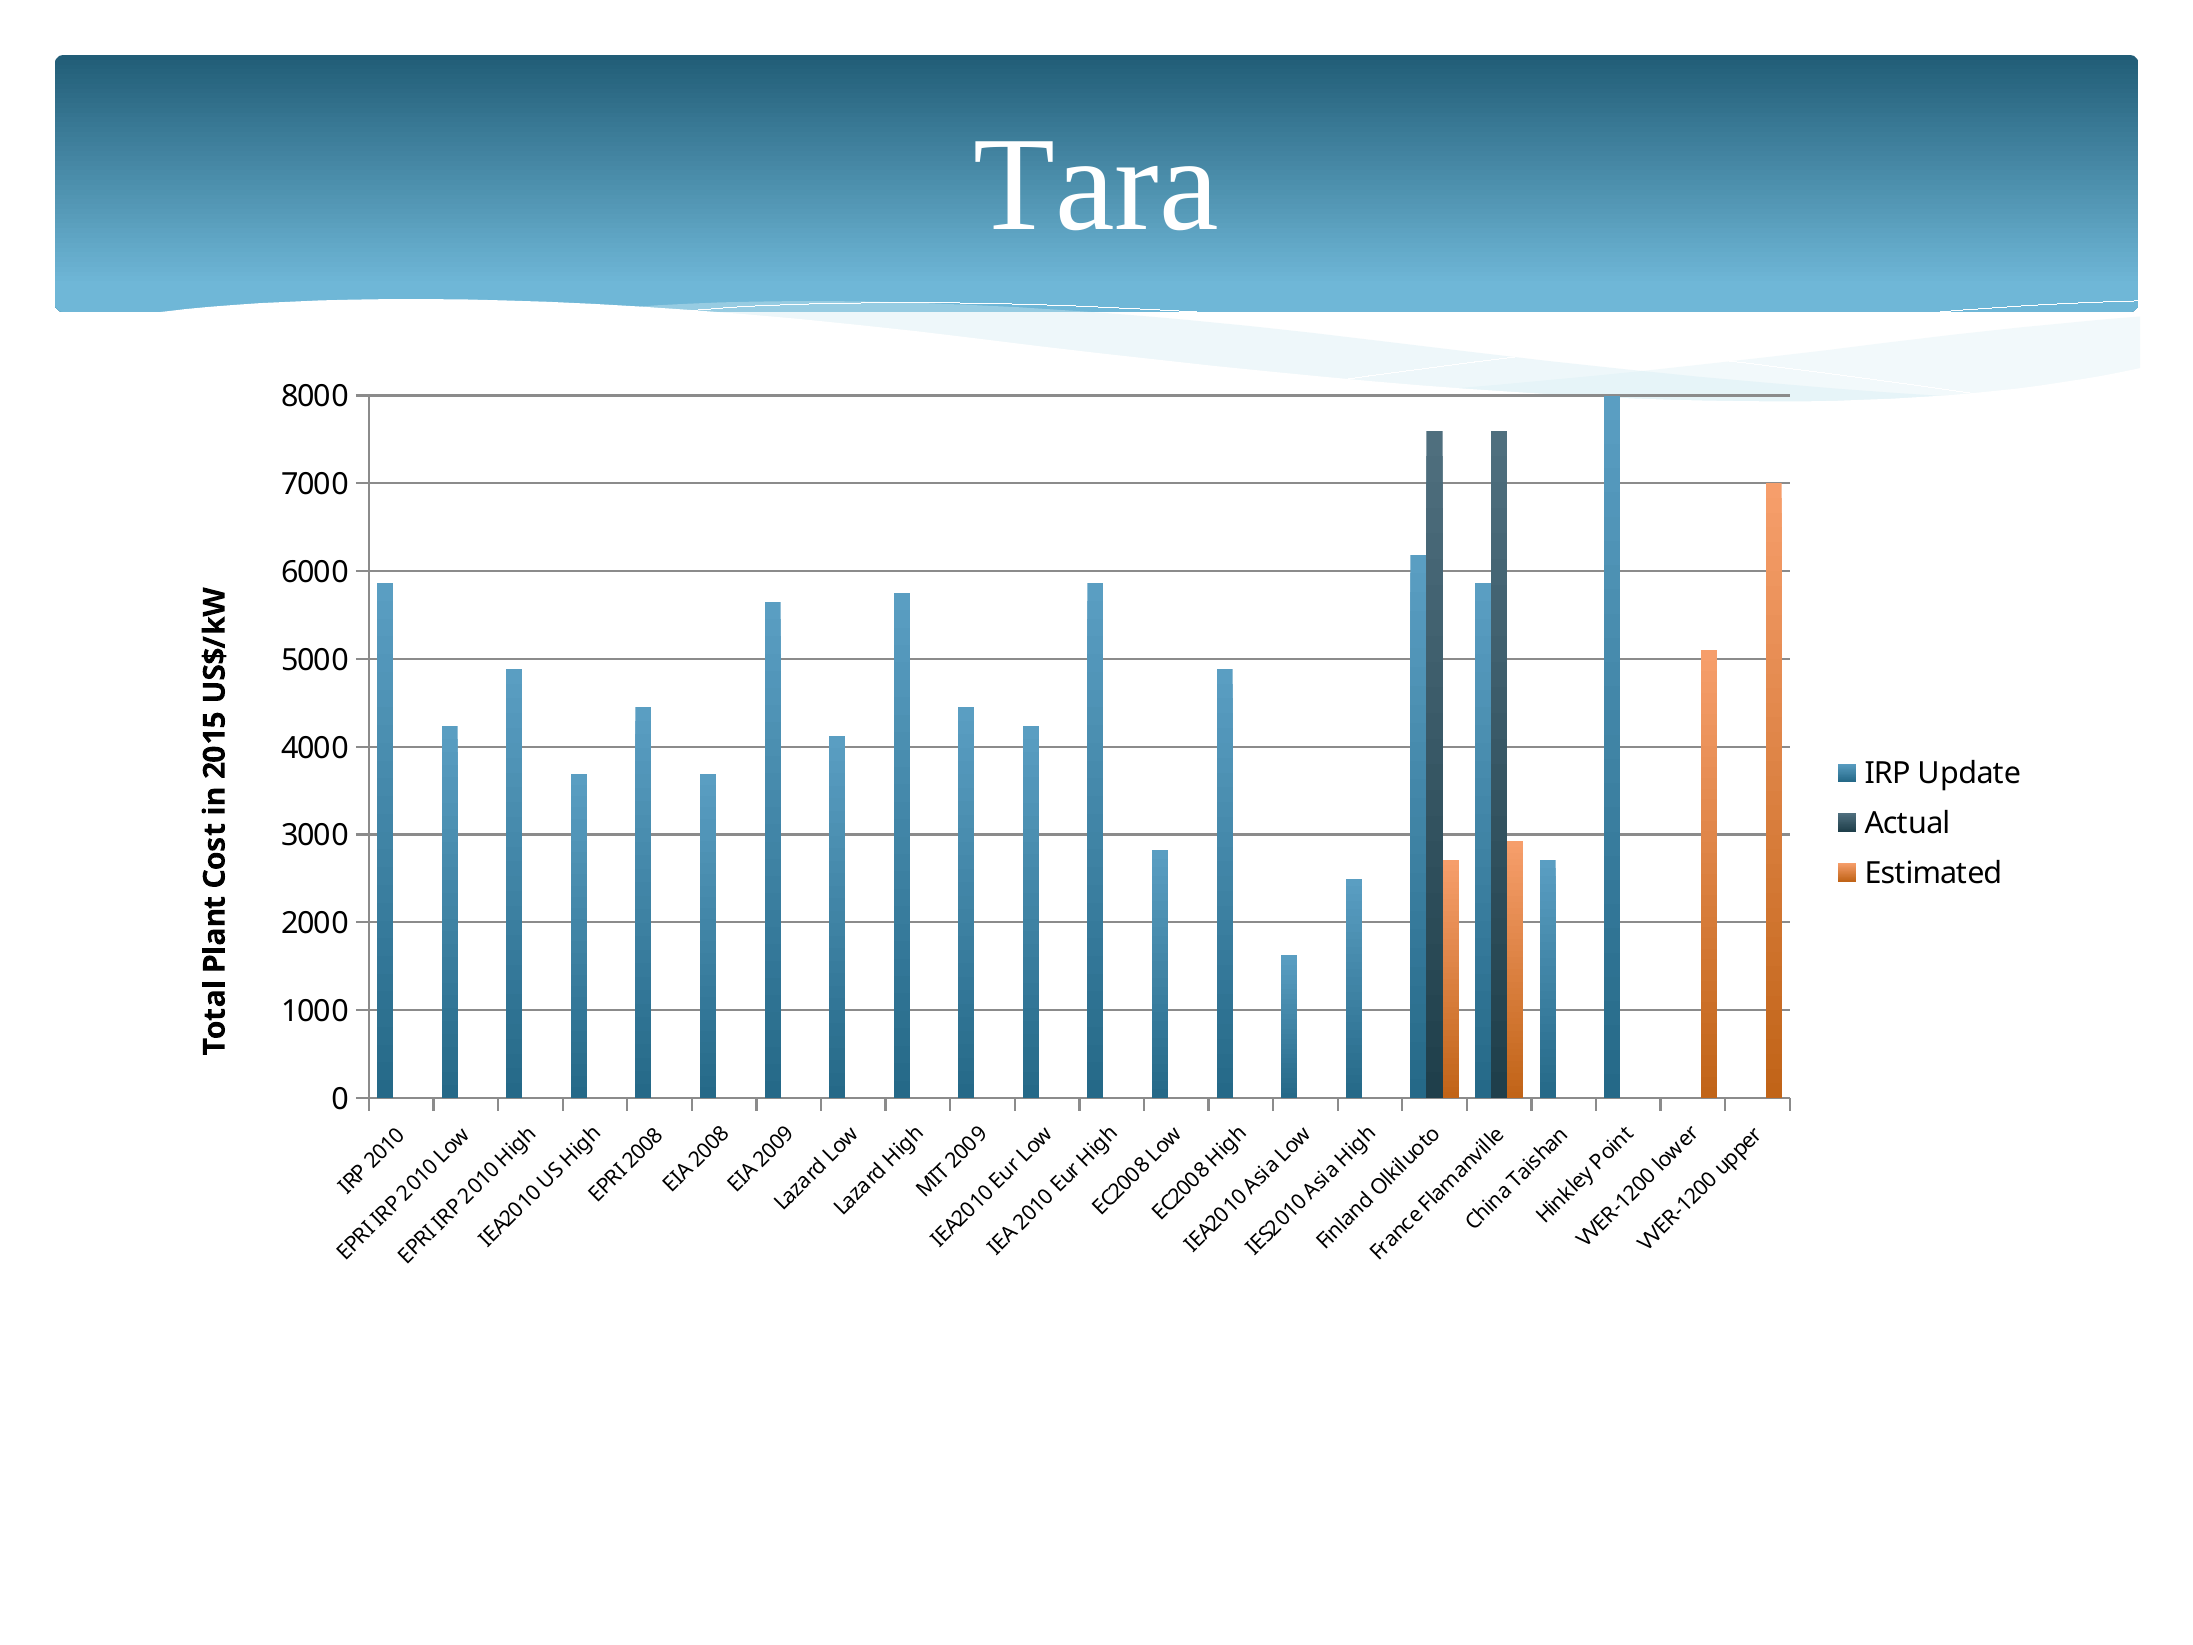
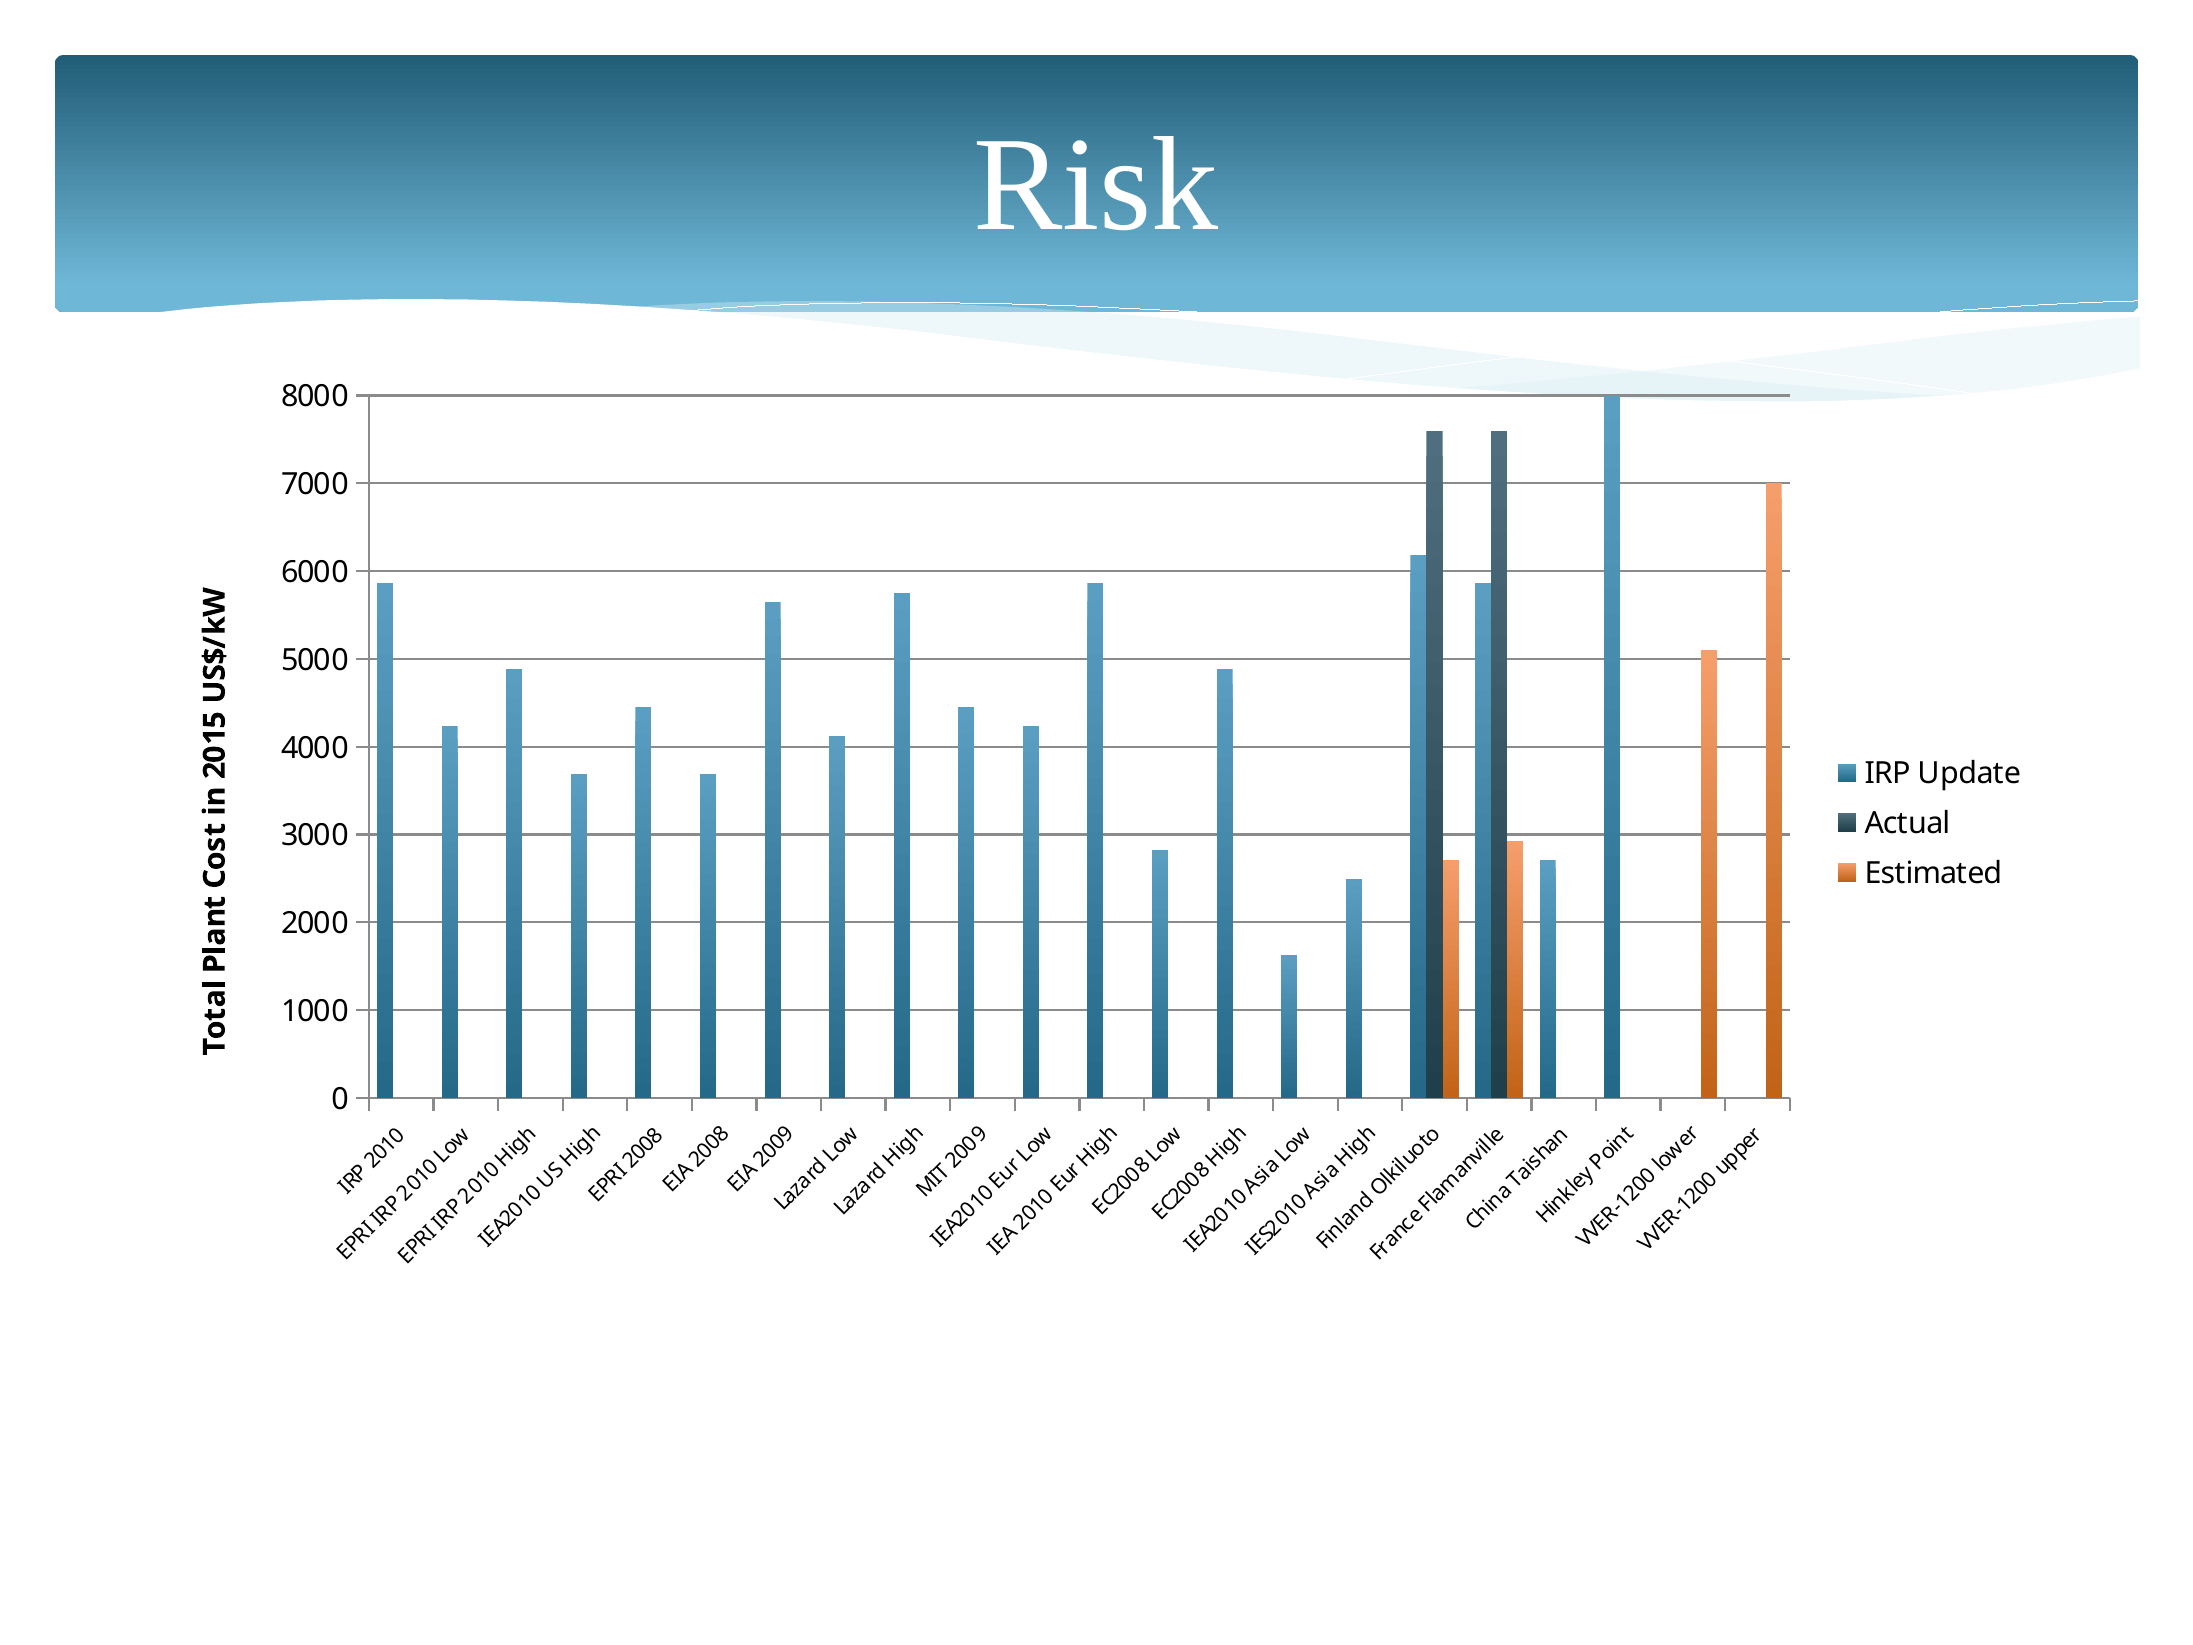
Tara: Tara -> Risk (1096, 186)
